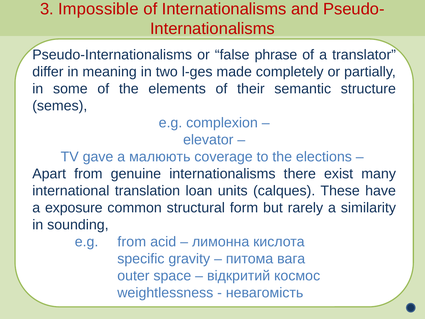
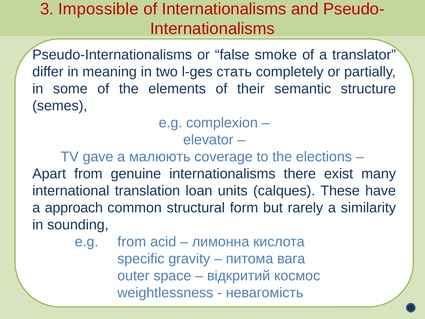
phrase: phrase -> smoke (276, 55)
made: made -> стать (234, 72)
exposure: exposure -> approach (74, 208)
